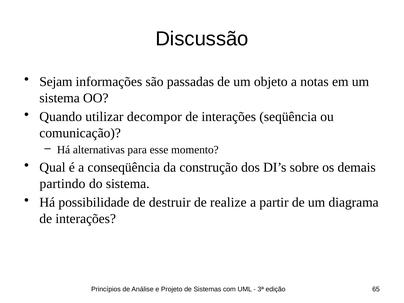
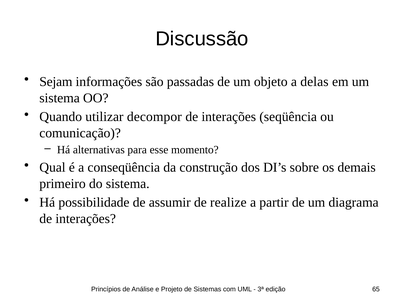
notas: notas -> delas (314, 82)
partindo: partindo -> primeiro (63, 184)
destruir: destruir -> assumir (170, 202)
